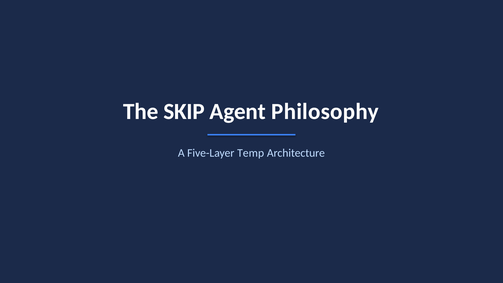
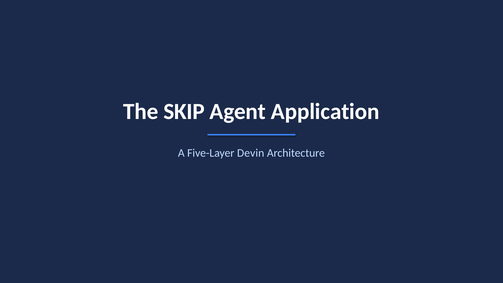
Philosophy: Philosophy -> Application (325, 112)
Temp: Temp -> Devin (251, 153)
